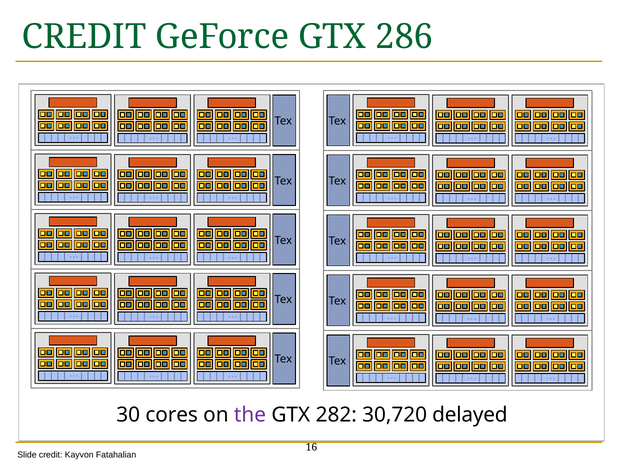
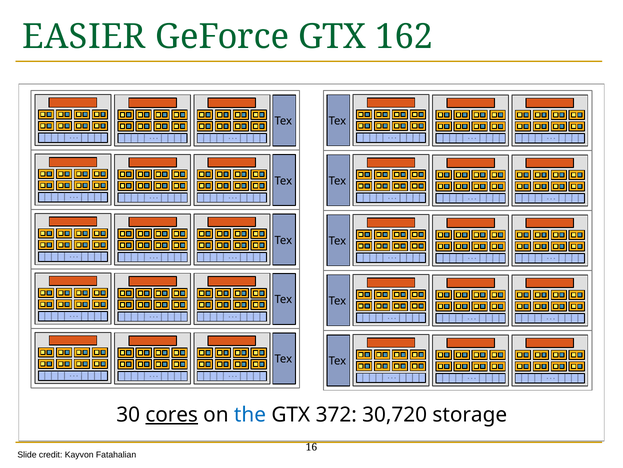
CREDIT: CREDIT -> EASIER (84, 37)
286: 286 -> 162 (404, 37)
cores underline: none -> present (172, 414)
the colour: purple -> blue (250, 414)
282: 282 -> 372 (336, 414)
delayed: delayed -> storage (470, 414)
